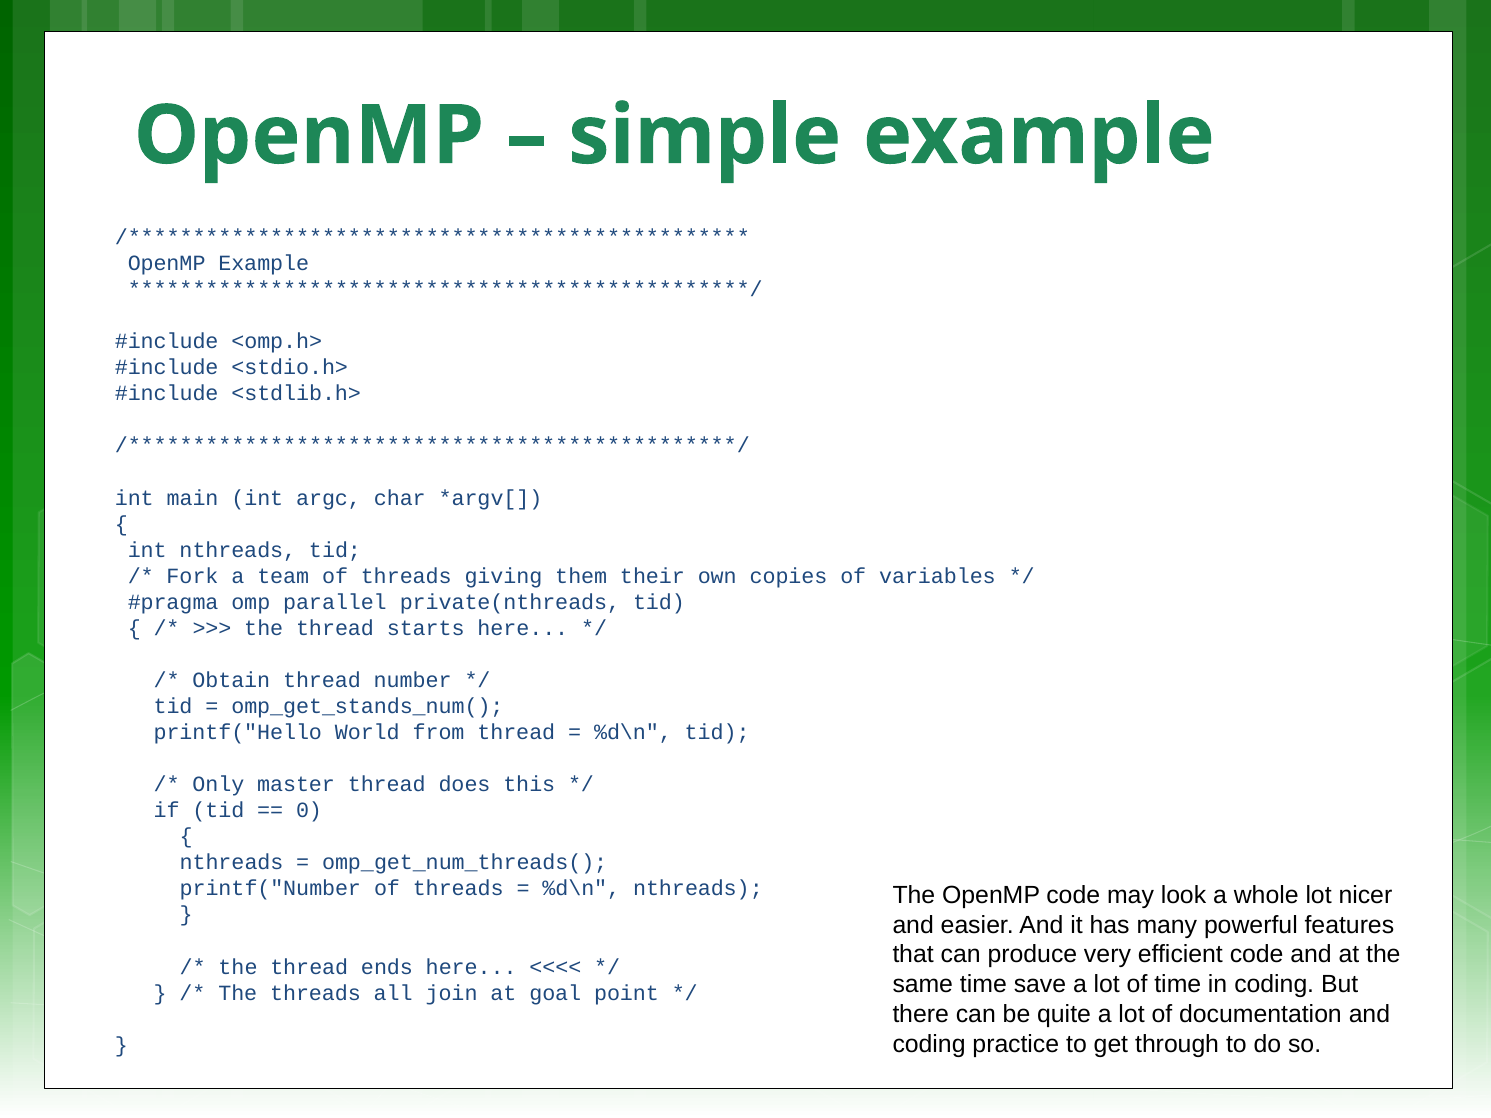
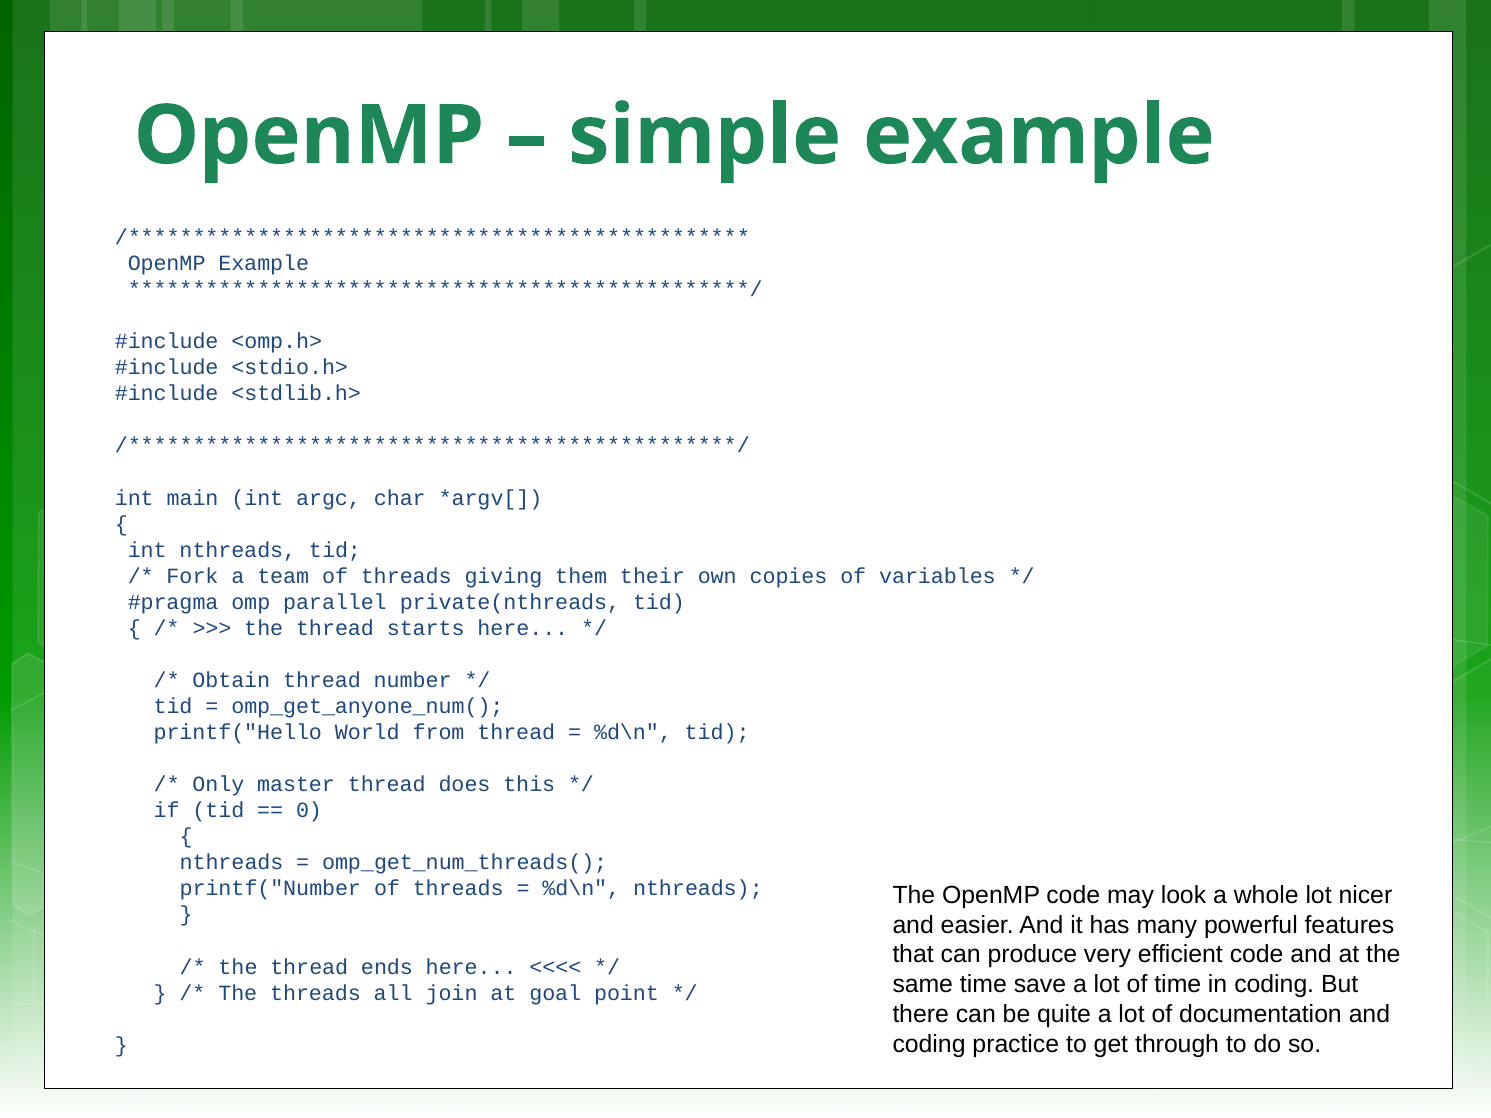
omp_get_stands_num(: omp_get_stands_num( -> omp_get_anyone_num( (367, 707)
